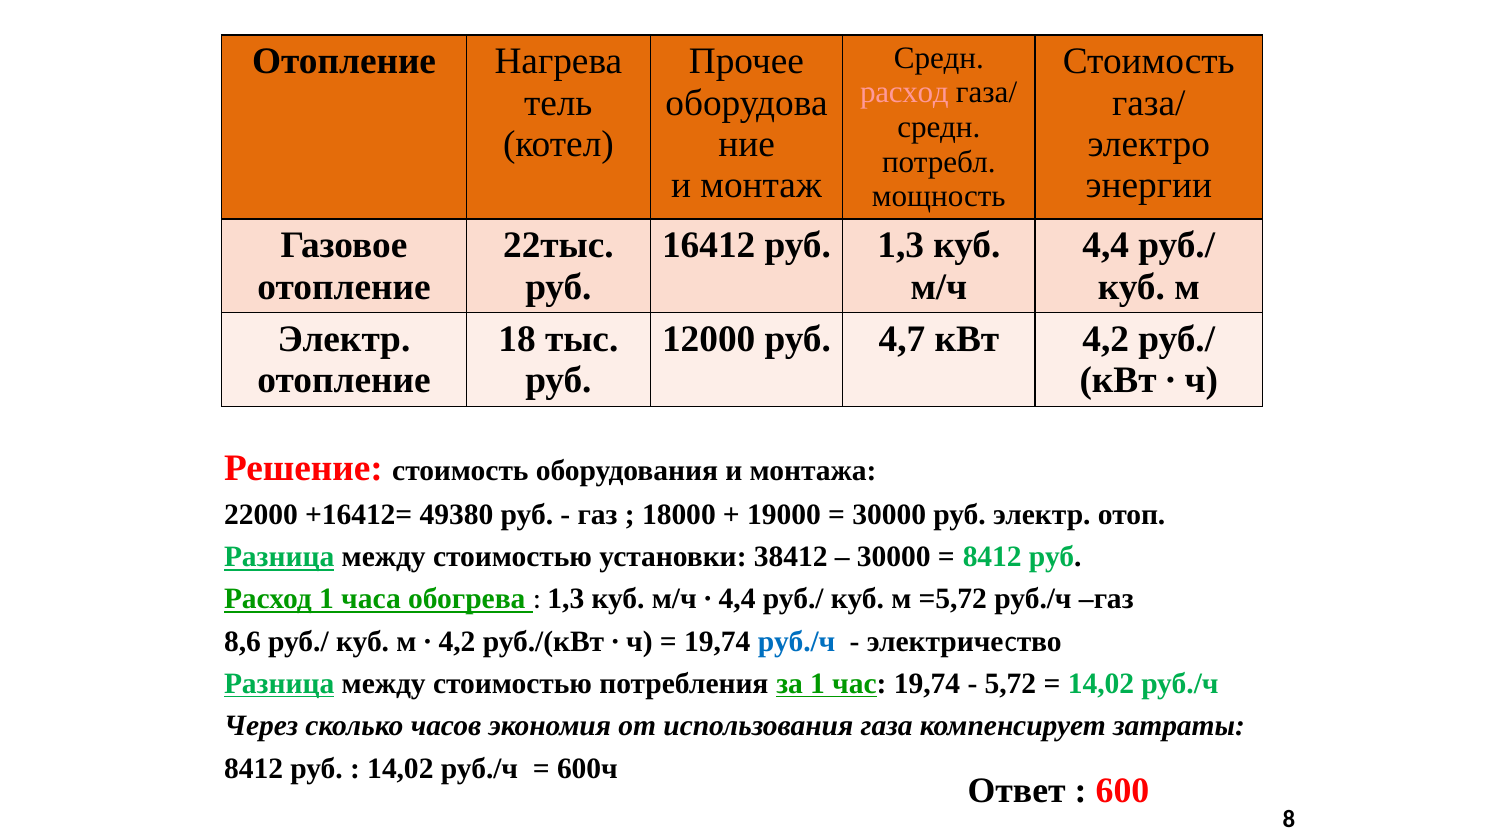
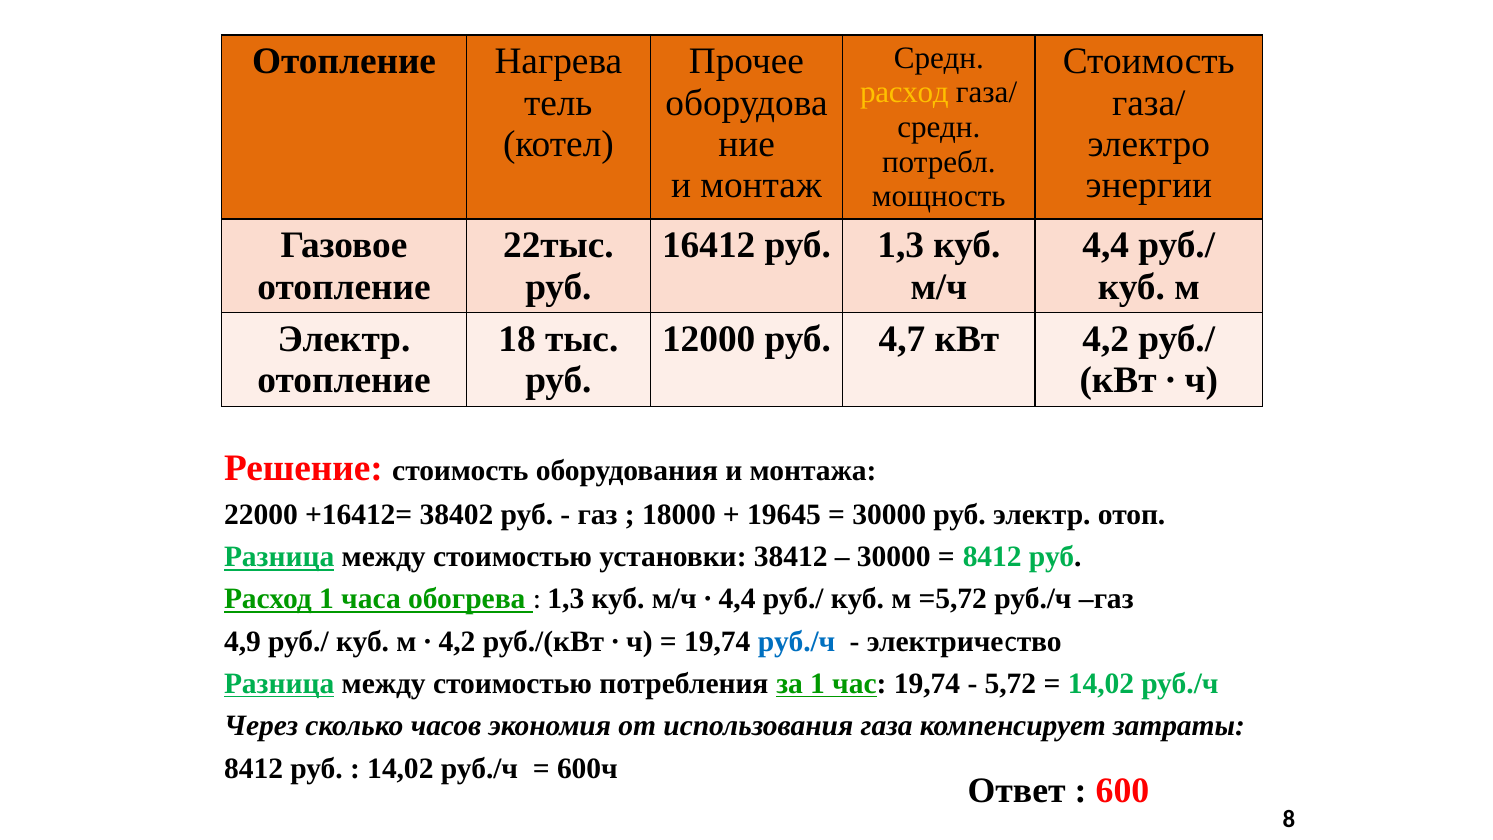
расход colour: pink -> yellow (904, 93)
49380: 49380 -> 38402 (457, 514)
19000: 19000 -> 19645 (784, 514)
8,6: 8,6 -> 4,9 (243, 641)
